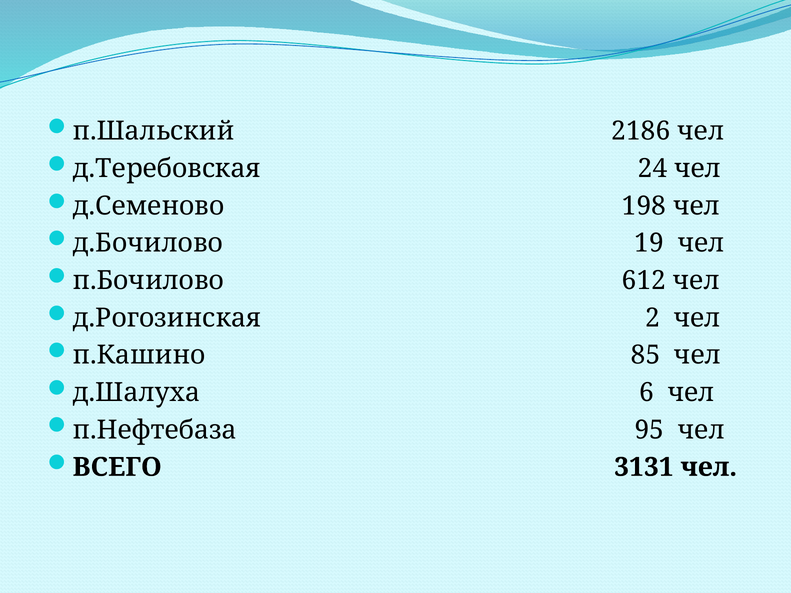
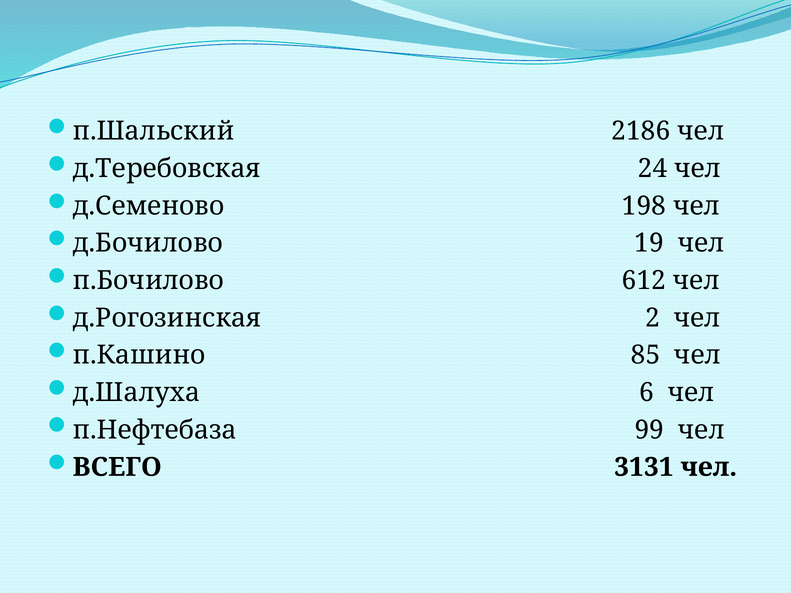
95: 95 -> 99 (649, 430)
